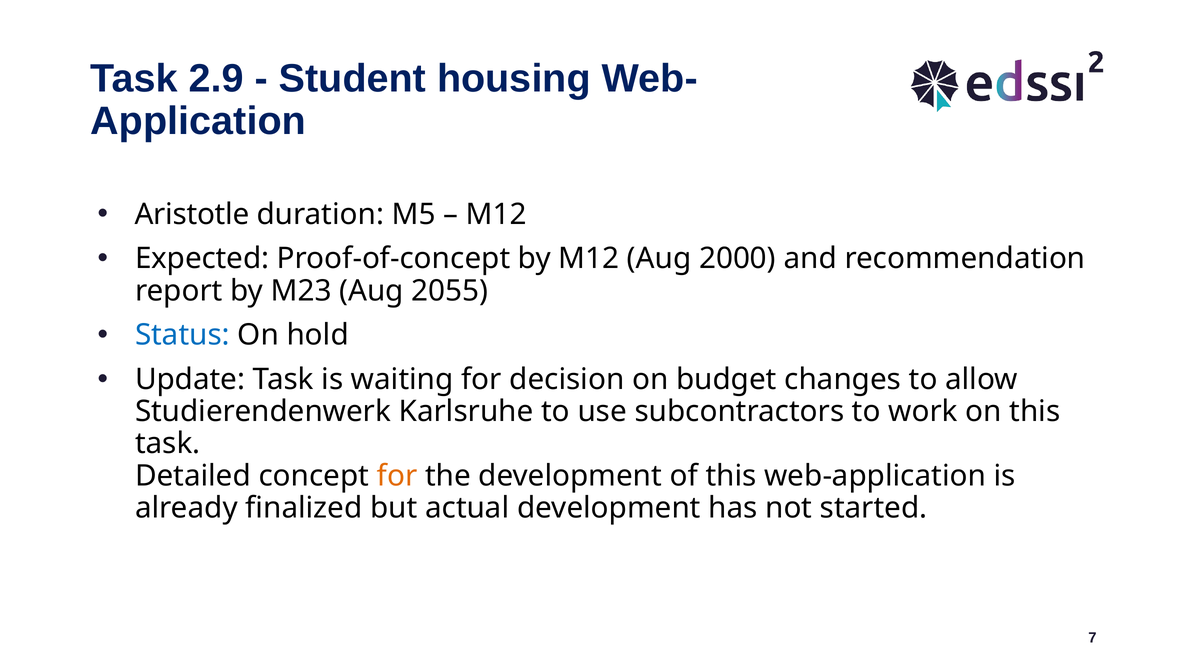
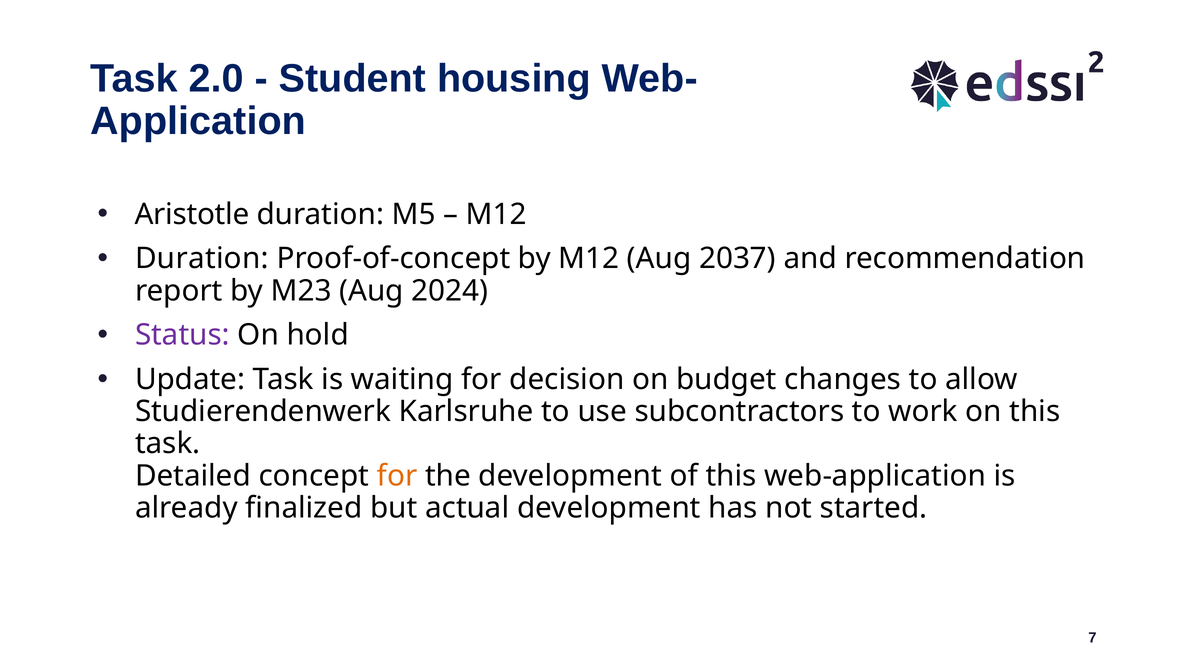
2.9: 2.9 -> 2.0 (216, 78)
Expected: Expected -> Duration (202, 259)
2000: 2000 -> 2037 (737, 259)
2055: 2055 -> 2024 (450, 291)
Status colour: blue -> purple (182, 335)
